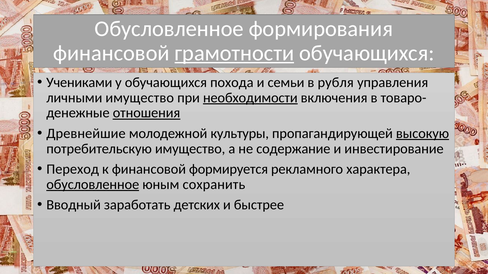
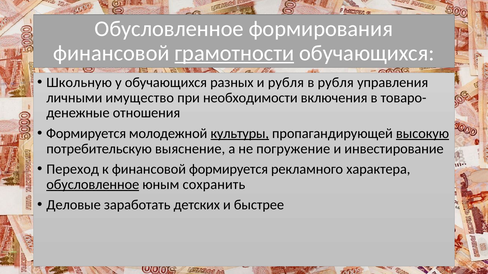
Учениками: Учениками -> Школьную (79, 82)
похода: похода -> разных (232, 82)
и семьи: семьи -> рубля (286, 82)
необходимости underline: present -> none (250, 98)
отношения underline: present -> none (146, 113)
Древнейшие: Древнейшие -> Формируется (86, 134)
культуры underline: none -> present (240, 134)
потребительскую имущество: имущество -> выяснение (190, 149)
содержание: содержание -> погружение (293, 149)
Вводный: Вводный -> Деловые (74, 205)
